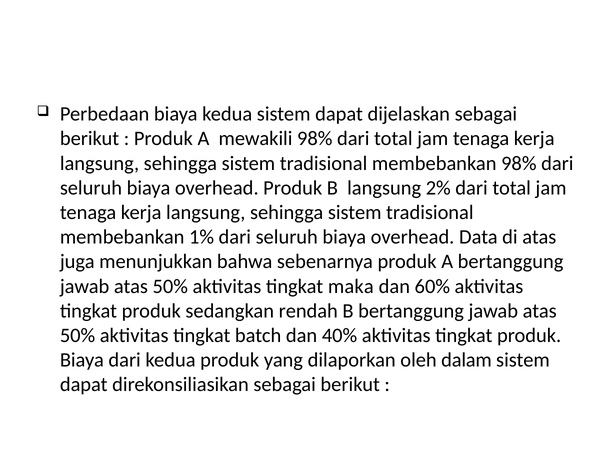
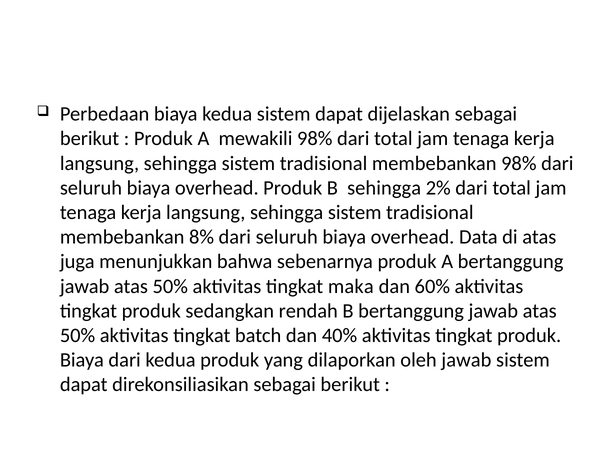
B langsung: langsung -> sehingga (384, 188)
1%: 1% -> 8% (202, 237)
oleh dalam: dalam -> jawab (466, 360)
